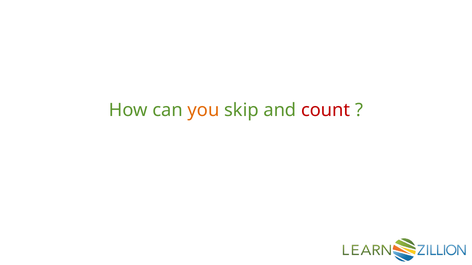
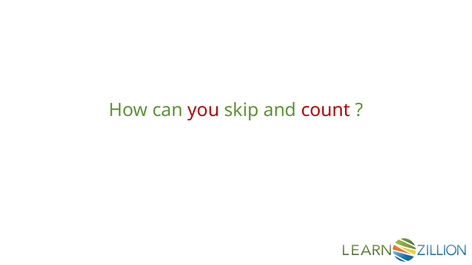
you colour: orange -> red (203, 110)
